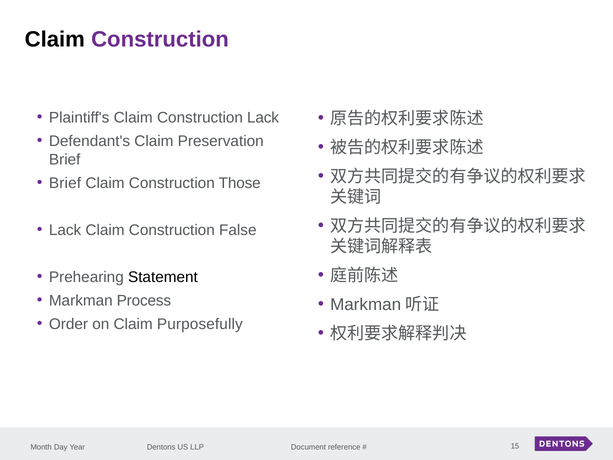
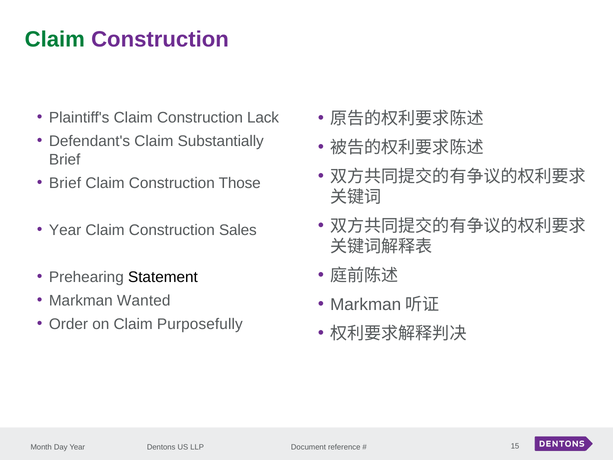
Claim colour: black -> green (55, 39)
Preservation: Preservation -> Substantially (221, 141)
Lack: Lack -> Year (65, 230)
False: False -> Sales (238, 230)
Process: Process -> Wanted (144, 300)
